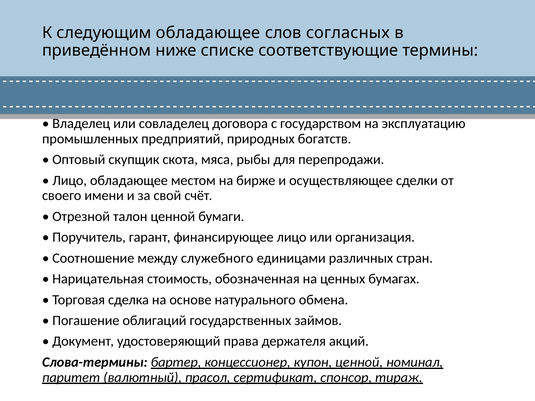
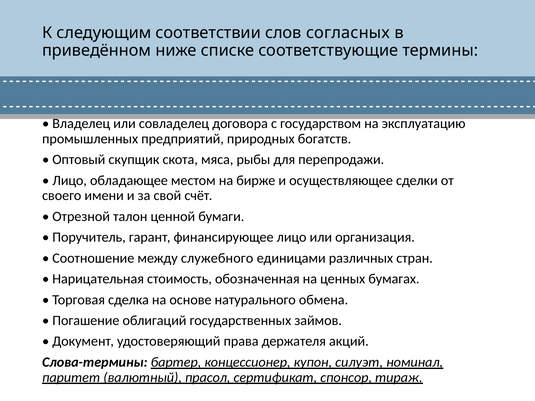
следующим обладающее: обладающее -> соответствии (208, 33)
купон ценной: ценной -> силуэт (359, 362)
